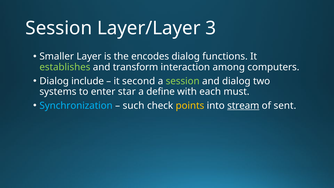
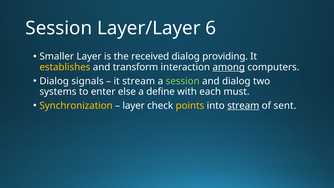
3: 3 -> 6 (211, 28)
encodes: encodes -> received (150, 56)
functions: functions -> providing (225, 56)
establishes colour: light green -> yellow (65, 67)
among underline: none -> present (229, 67)
include: include -> signals (88, 81)
it second: second -> stream (139, 81)
star: star -> else (127, 92)
Synchronization colour: light blue -> yellow (76, 106)
such: such -> layer (134, 106)
